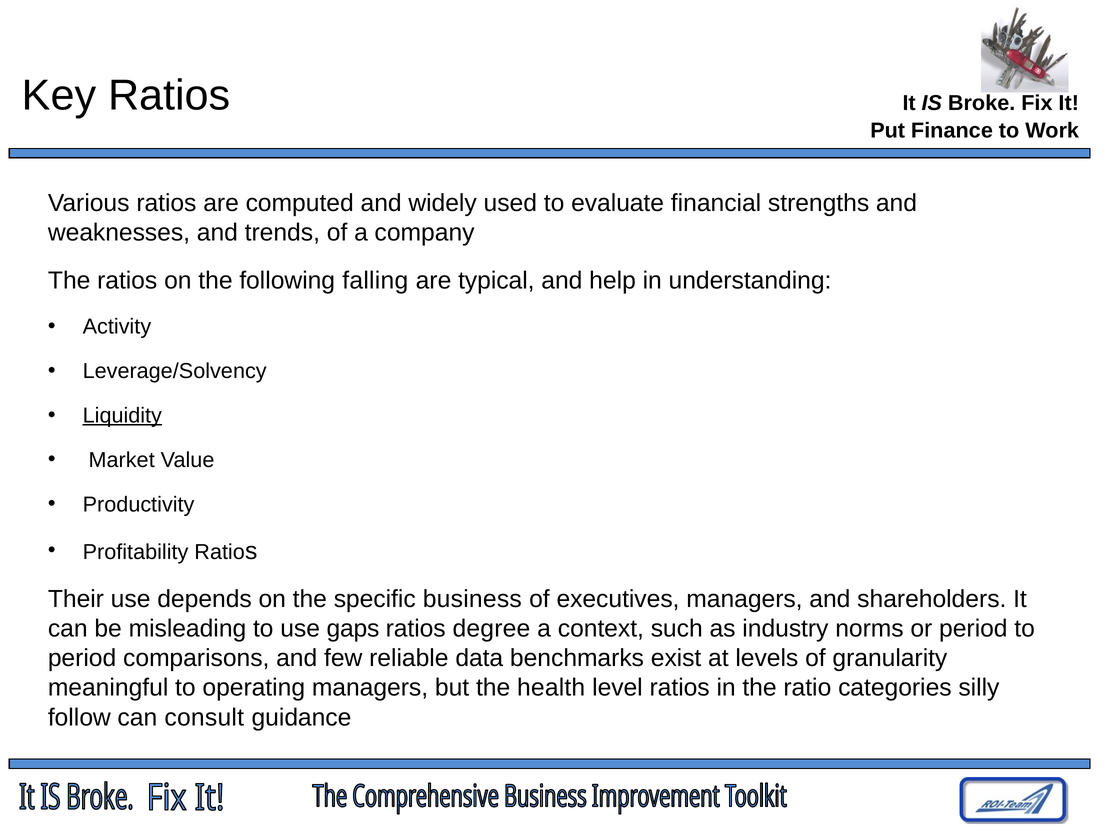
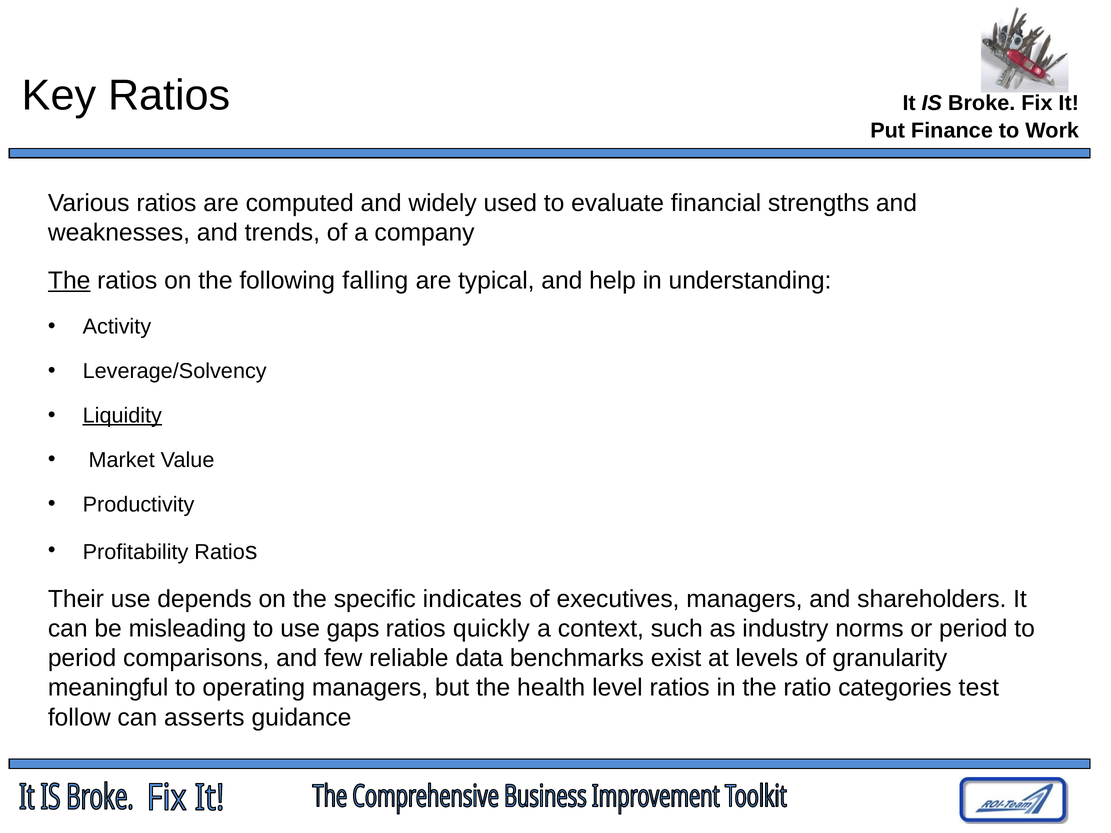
The underline: none -> present (69, 281)
business: business -> indicates (472, 599)
degree: degree -> quickly (491, 629)
silly: silly -> test (979, 688)
consult: consult -> asserts (204, 718)
